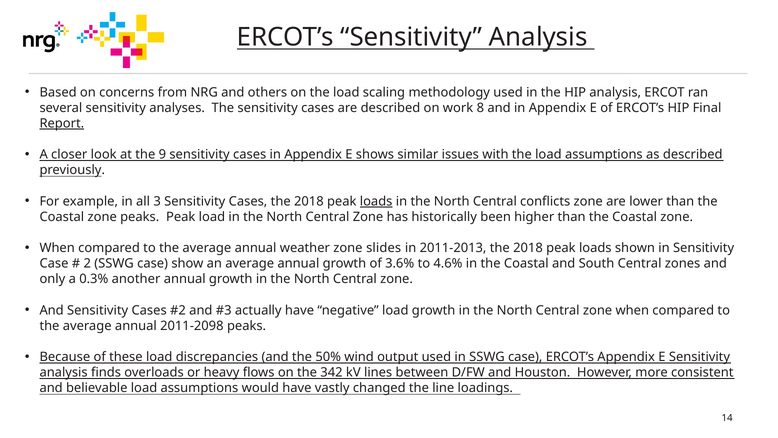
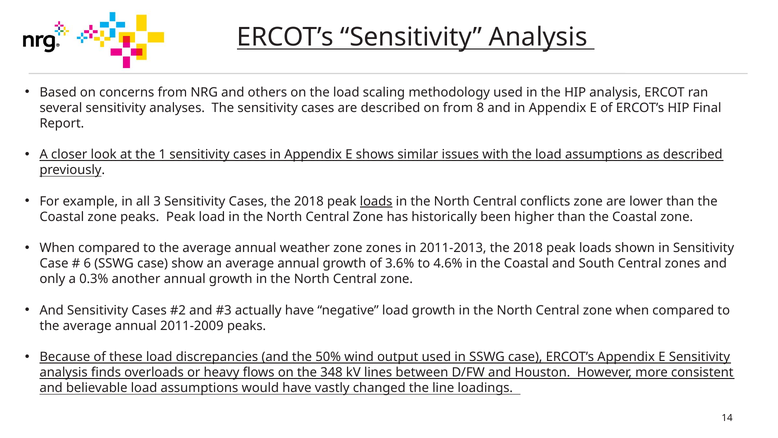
on work: work -> from (458, 108)
Report underline: present -> none (62, 123)
9: 9 -> 1 (162, 154)
zone slides: slides -> zones (384, 248)
2: 2 -> 6 (87, 263)
2011-2098: 2011-2098 -> 2011-2009 (192, 326)
342: 342 -> 348 (332, 372)
